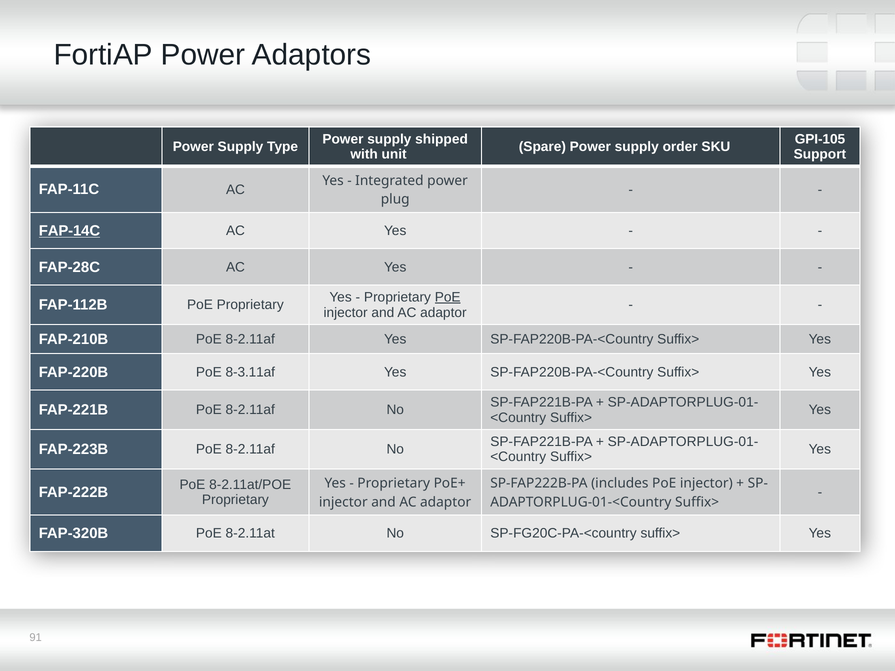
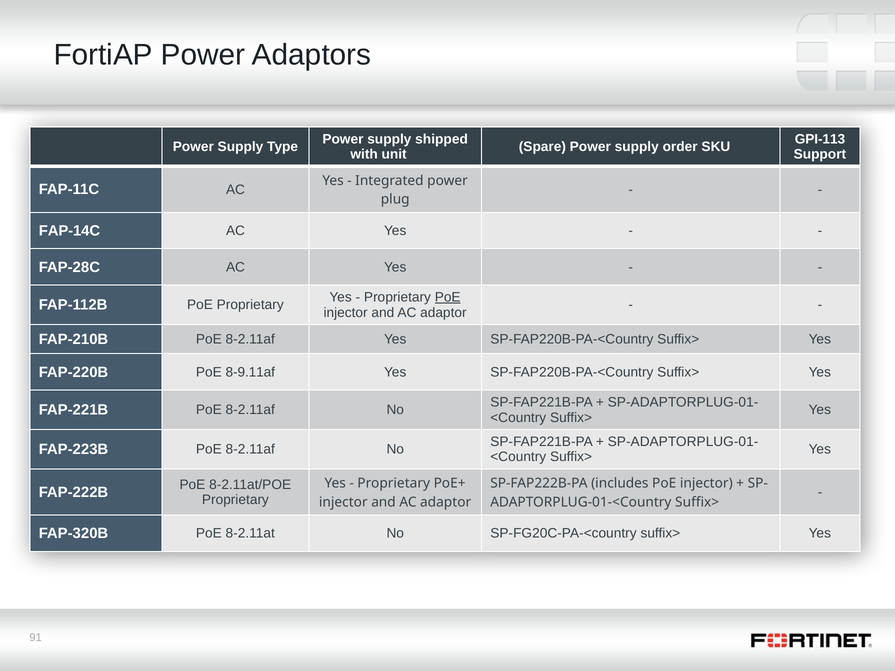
GPI-105: GPI-105 -> GPI-113 (820, 139)
FAP-14C underline: present -> none (69, 231)
8-3.11af: 8-3.11af -> 8-9.11af (250, 372)
